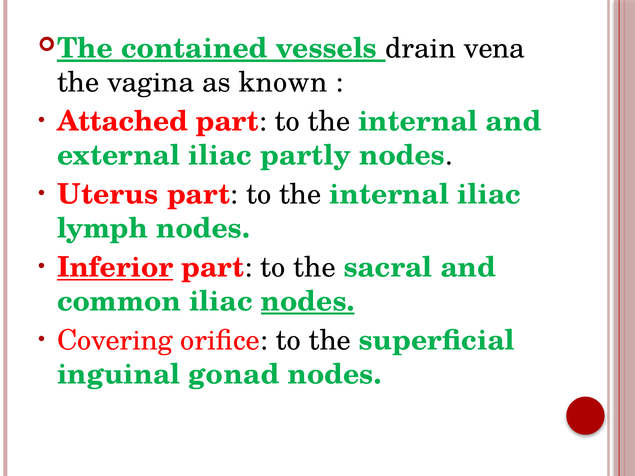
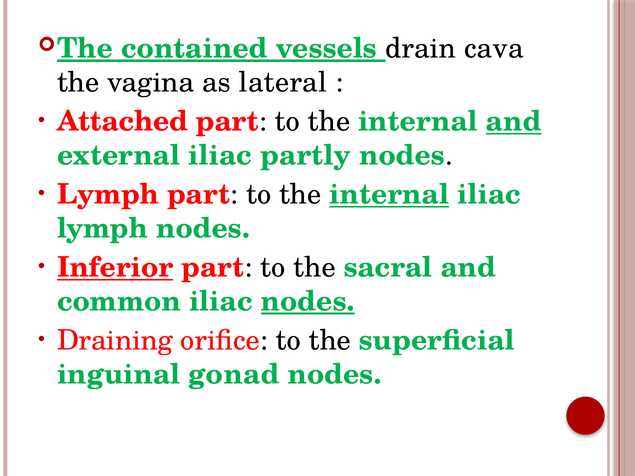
vena: vena -> cava (494, 48)
known: known -> lateral (283, 82)
and underline: none -> present (514, 122)
Uterus: Uterus -> Lymph (108, 195)
internal underline: none -> present (389, 195)
Covering: Covering -> Draining (115, 341)
